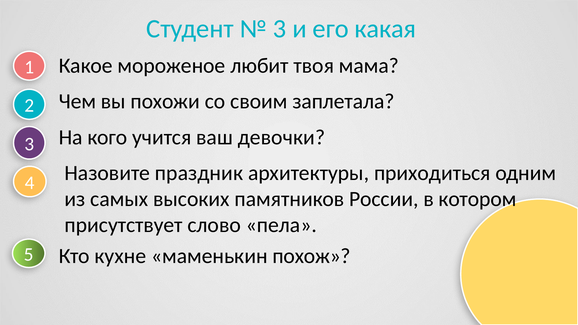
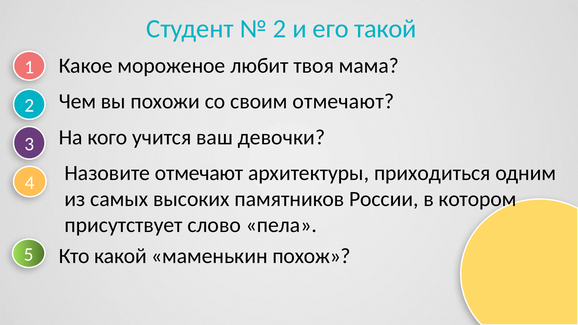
3: 3 -> 2 (280, 29)
какая: какая -> такой (385, 29)
своим заплетала: заплетала -> отмечают (343, 101)
Назовите праздник: праздник -> отмечают (199, 173)
кухне: кухне -> какой (120, 256)
